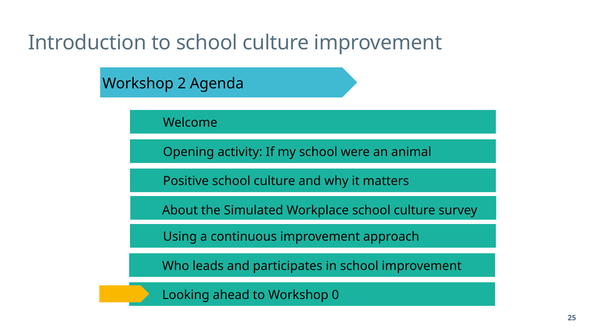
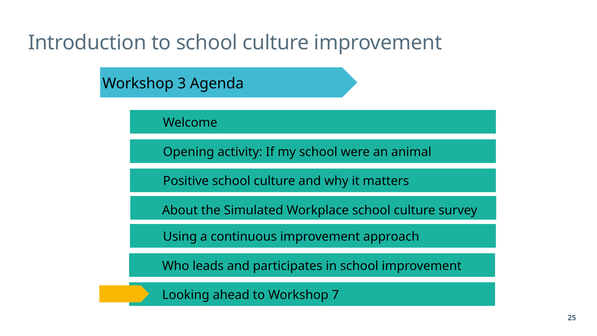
2: 2 -> 3 (182, 83)
0: 0 -> 7 (335, 295)
